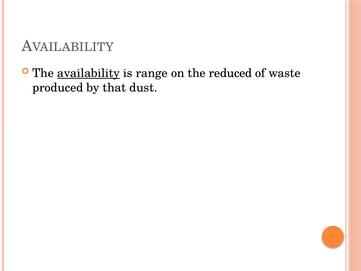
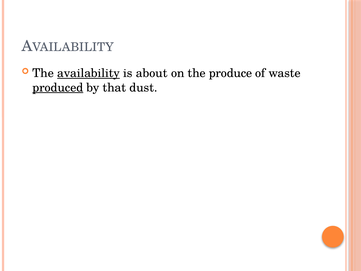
range: range -> about (152, 73)
reduced: reduced -> produce (231, 73)
produced underline: none -> present (58, 87)
